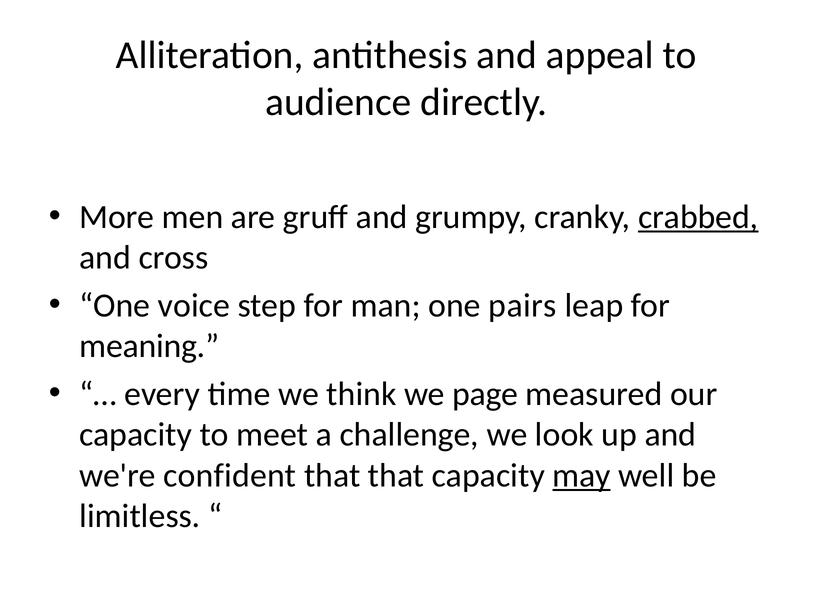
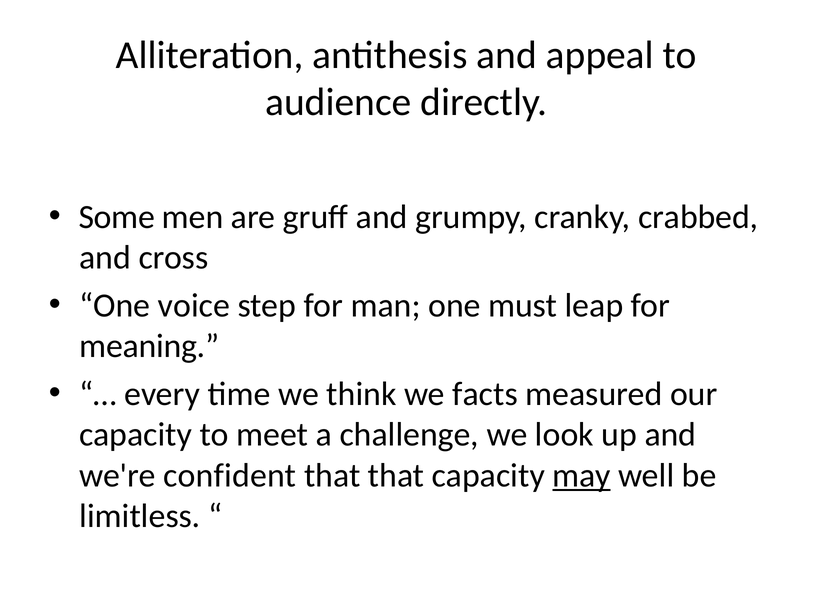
More: More -> Some (117, 217)
crabbed underline: present -> none (698, 217)
pairs: pairs -> must (523, 305)
page: page -> facts (485, 394)
